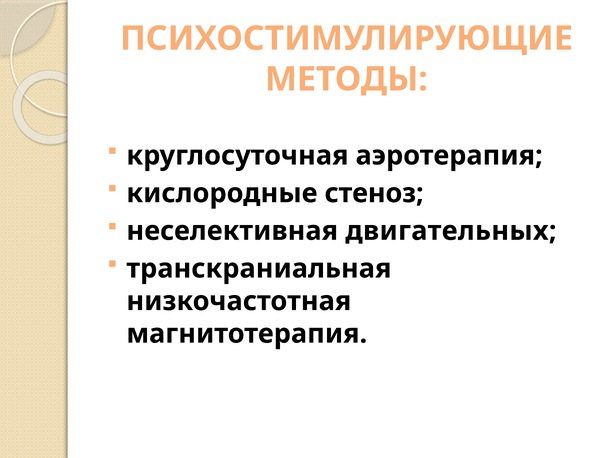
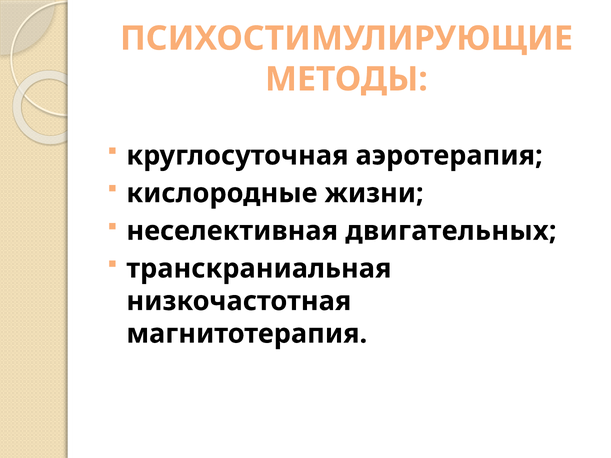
стеноз: стеноз -> жизни (374, 193)
